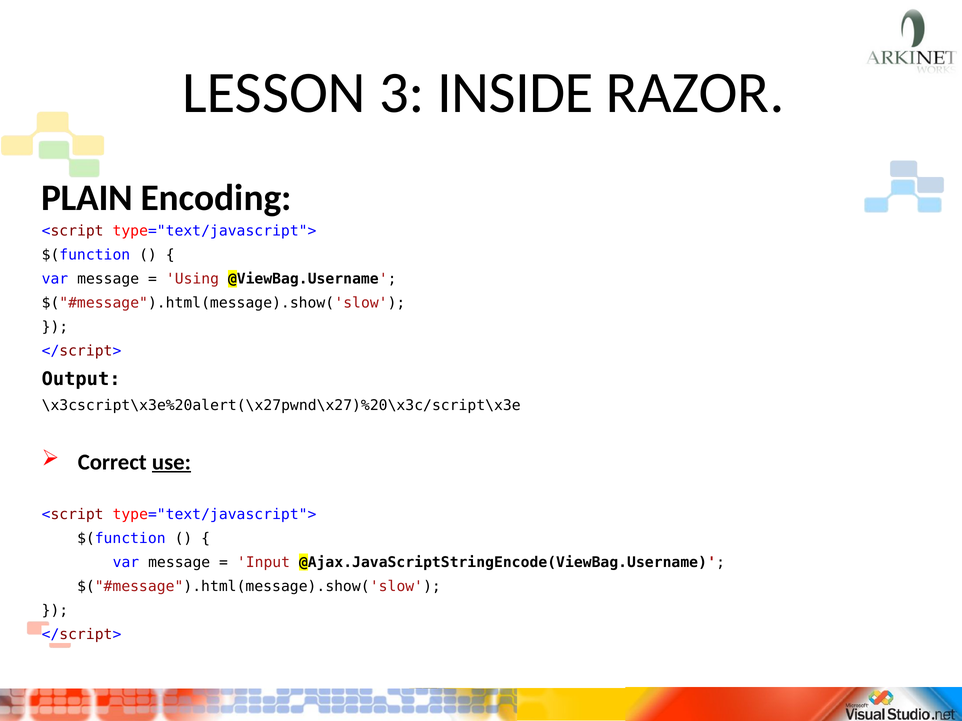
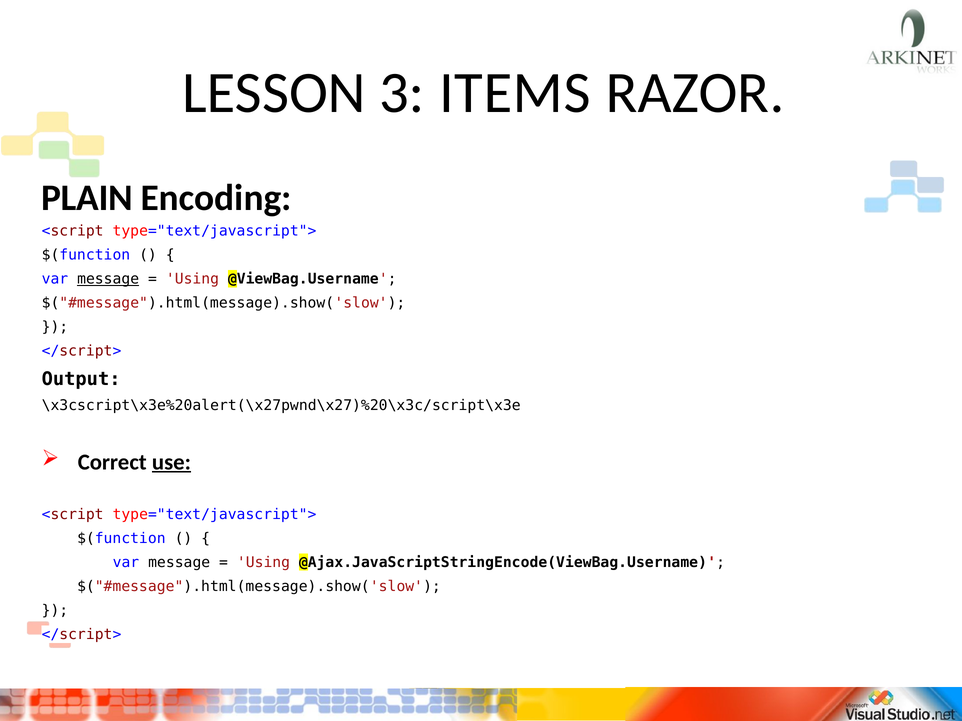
INSIDE: INSIDE -> ITEMS (515, 93)
message underline: none -> present (108, 279)
Input: Input -> Using (264, 563)
